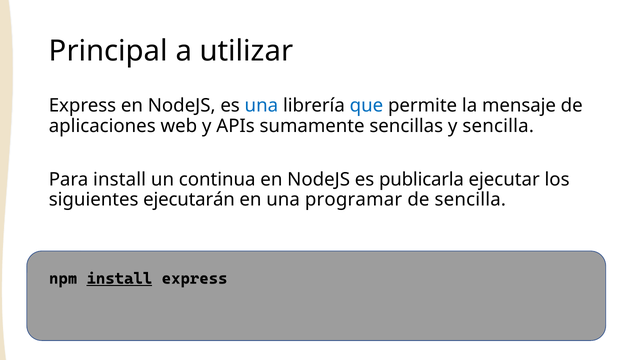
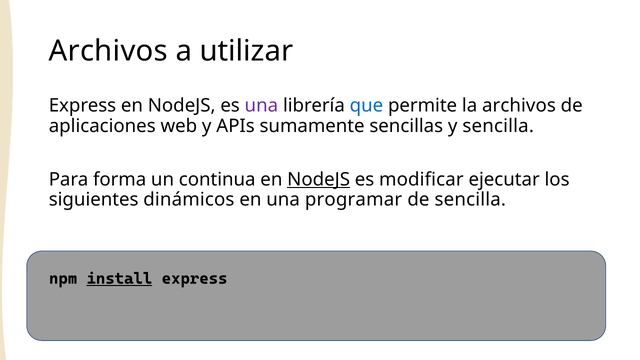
Principal: Principal -> Archivos (108, 51)
una colour: blue -> purple (261, 106)
la mensaje: mensaje -> archivos (519, 106)
Para install: install -> forma (120, 180)
NodeJS underline: none -> present (319, 180)
publicarla: publicarla -> modificar (421, 180)
ejecutarán: ejecutarán -> dinámicos (189, 200)
